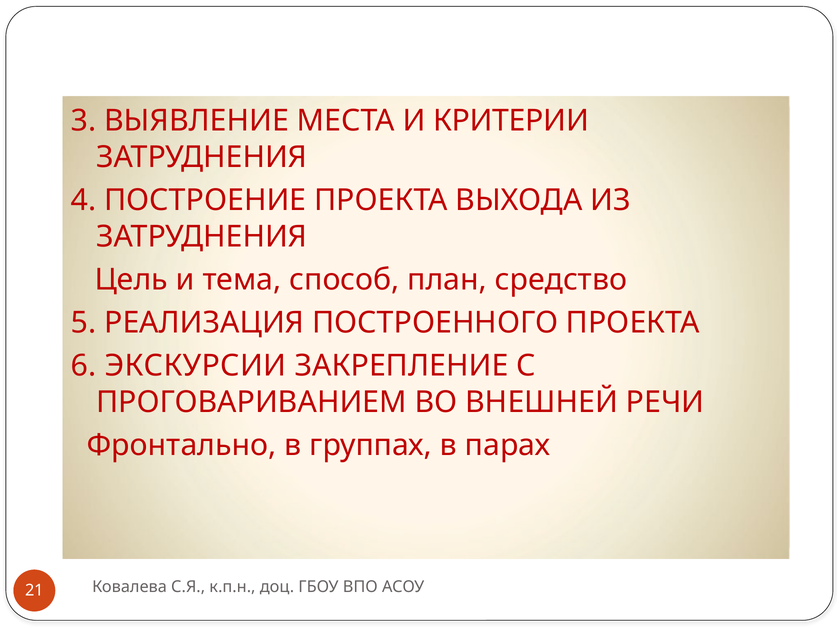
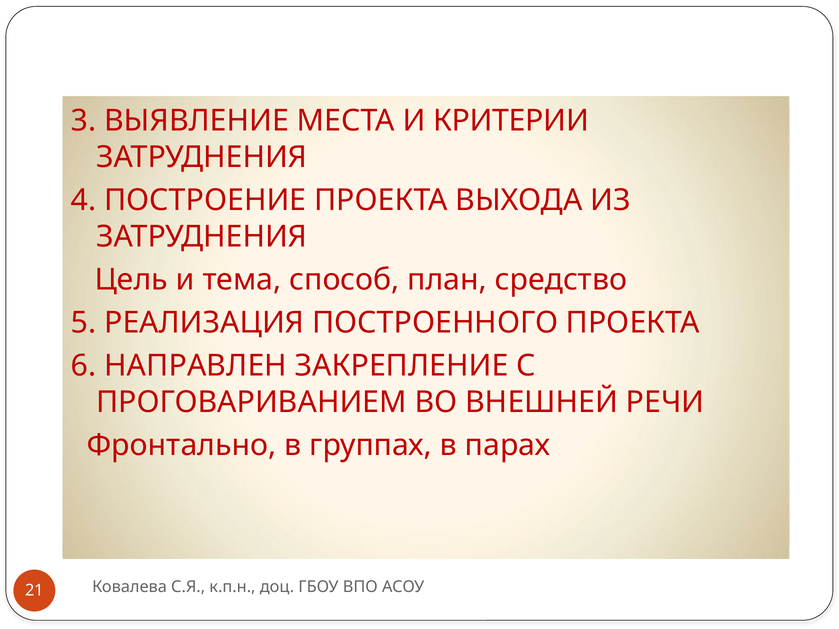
ЭКСКУРСИИ: ЭКСКУРСИИ -> НАПРАВЛЕН (196, 366)
